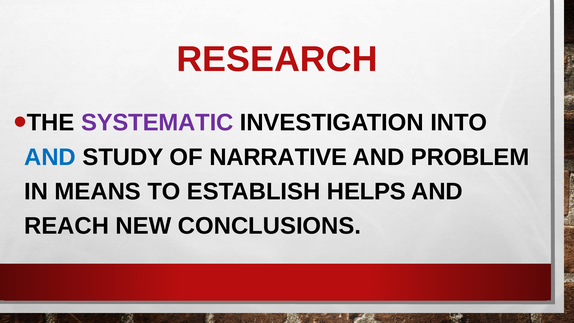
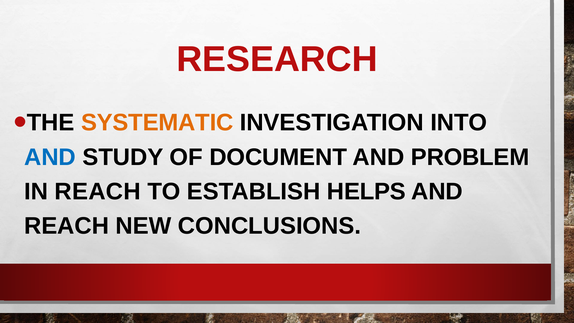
SYSTEMATIC colour: purple -> orange (157, 123)
NARRATIVE: NARRATIVE -> DOCUMENT (278, 157)
IN MEANS: MEANS -> REACH (98, 192)
